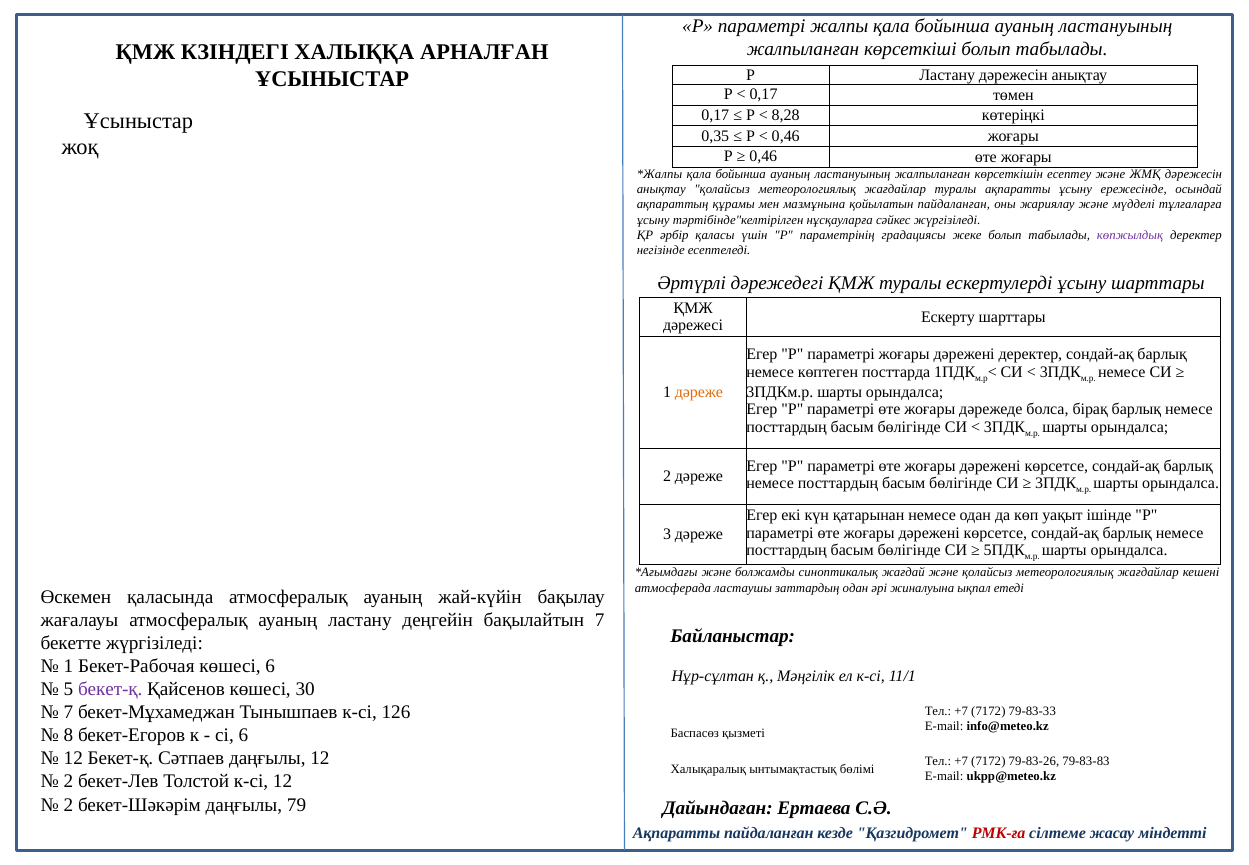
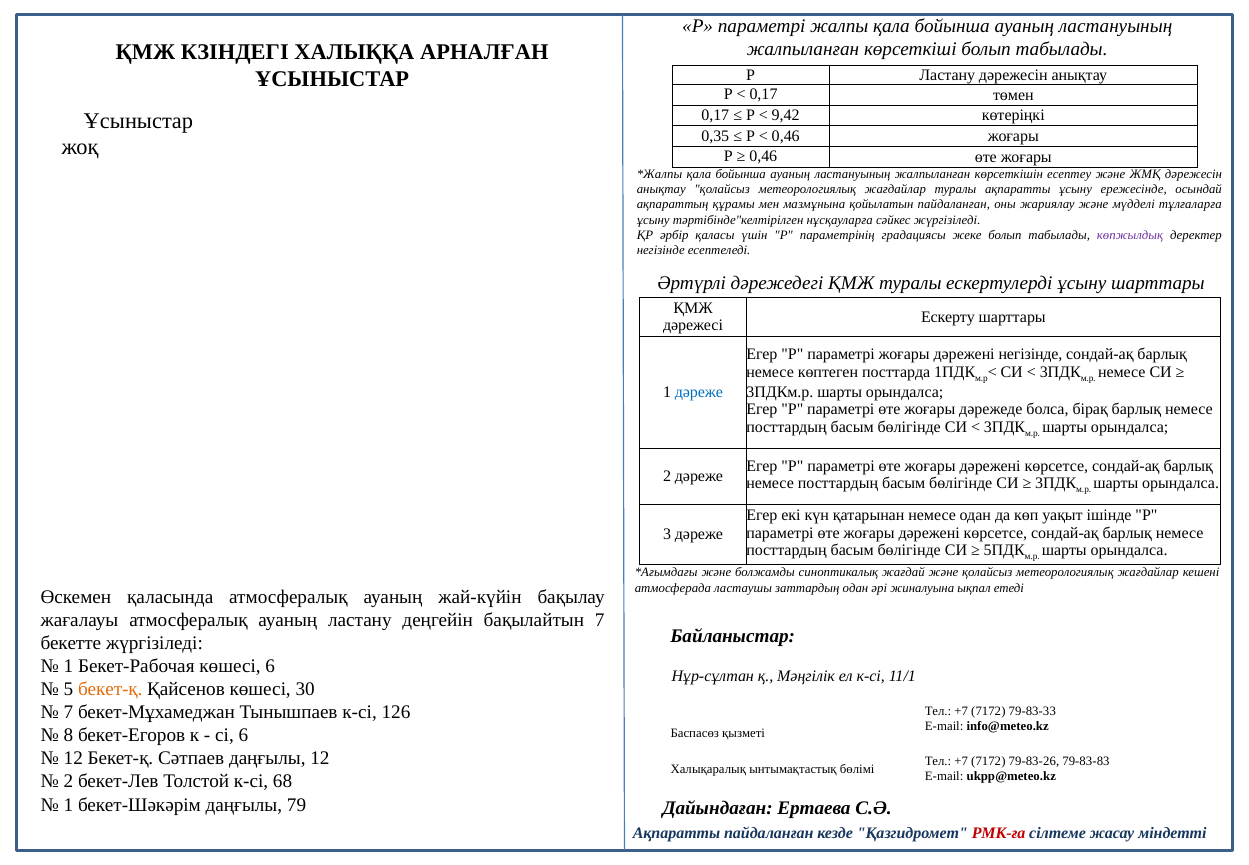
8,28: 8,28 -> 9,42 (786, 115)
дәрежені деректер: деректер -> негізінде (1030, 354)
дәреже colour: orange -> blue (699, 392)
бекет-қ colour: purple -> orange (110, 689)
к-сі 12: 12 -> 68 (283, 781)
2: 2 -> 1 (68, 804)
